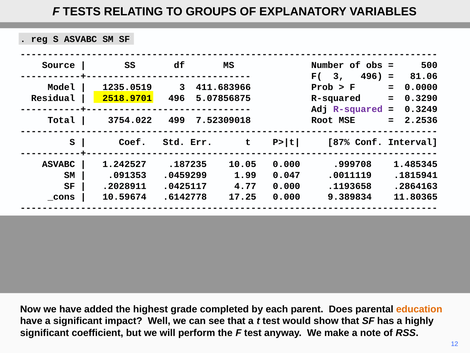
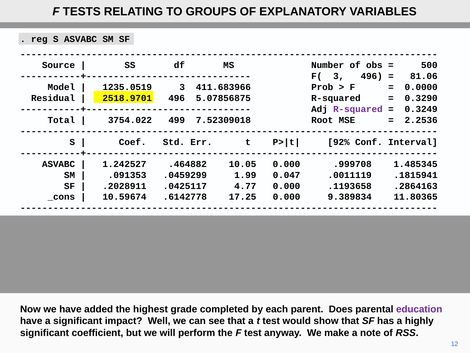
87%: 87% -> 92% (339, 142)
.187235: .187235 -> .464882 (188, 164)
education colour: orange -> purple (419, 309)
